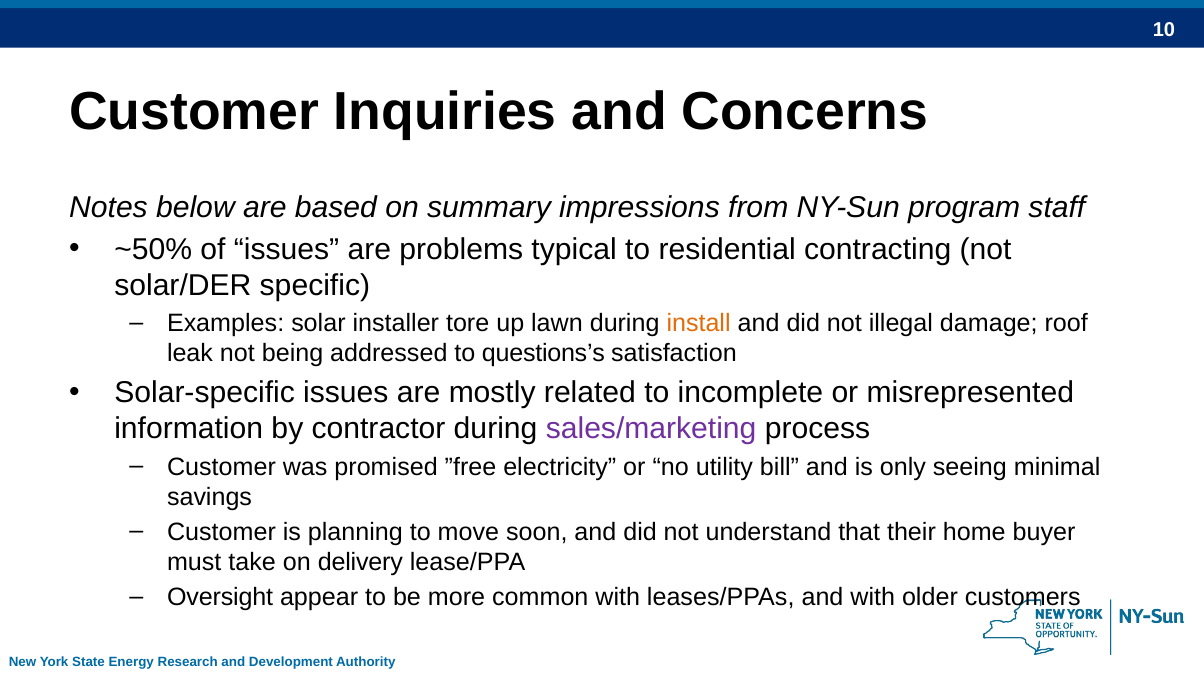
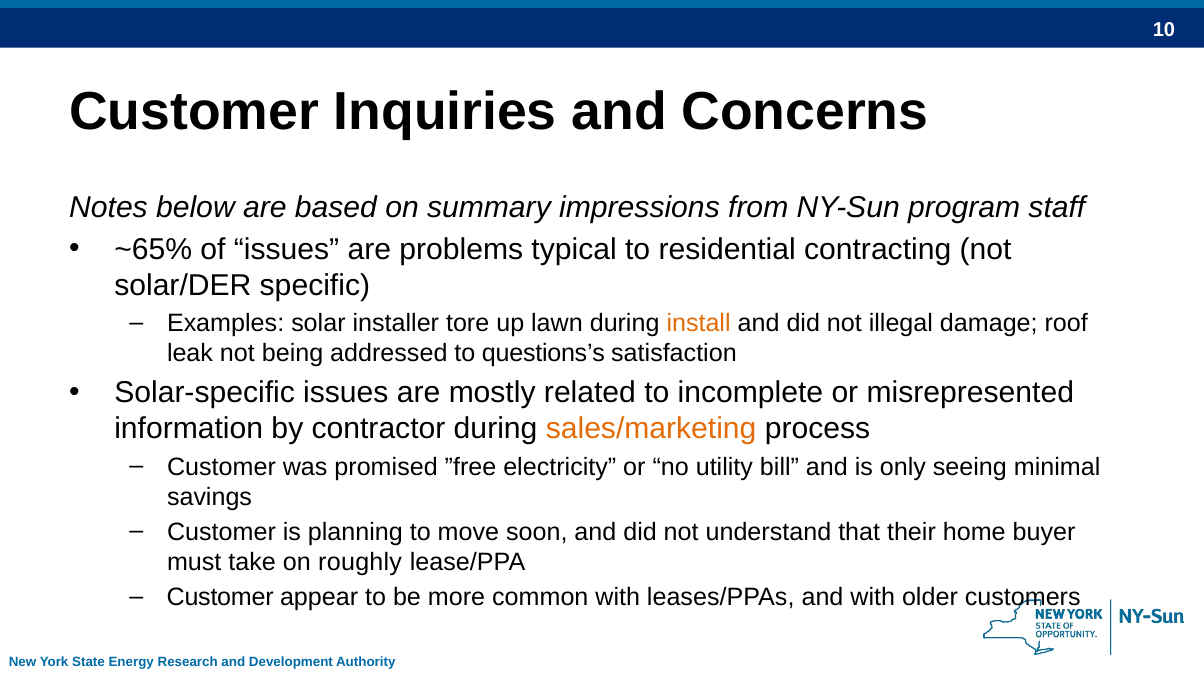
~50%: ~50% -> ~65% (153, 250)
sales/marketing colour: purple -> orange (651, 429)
delivery: delivery -> roughly (360, 562)
Oversight: Oversight -> Customer (220, 597)
